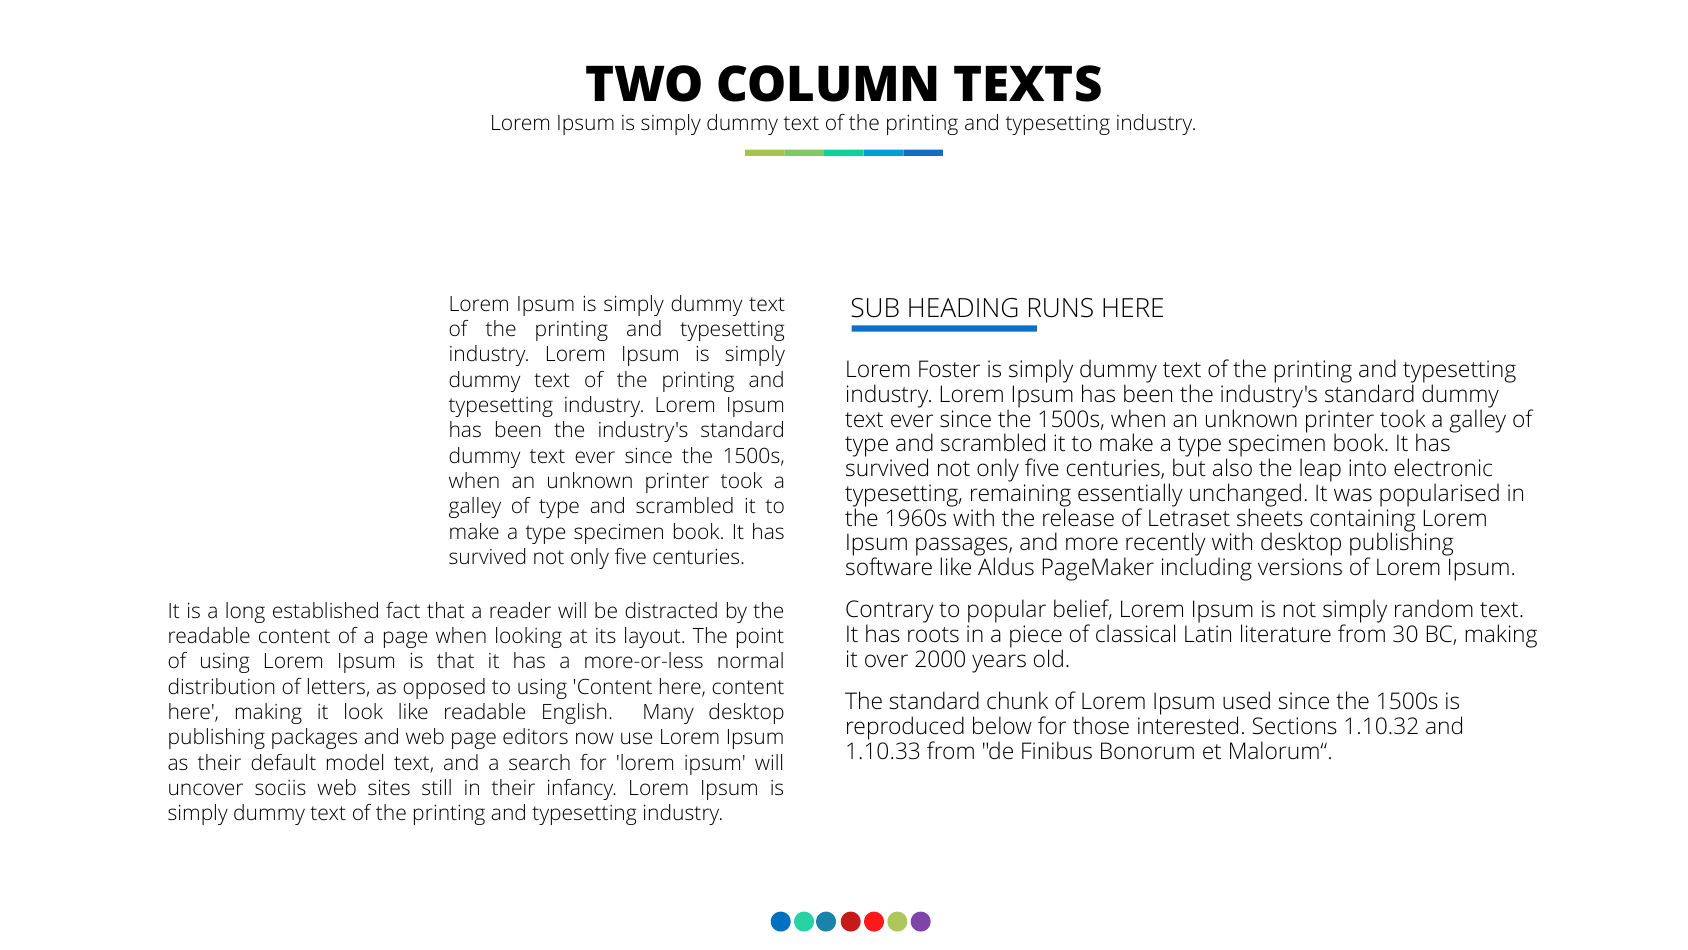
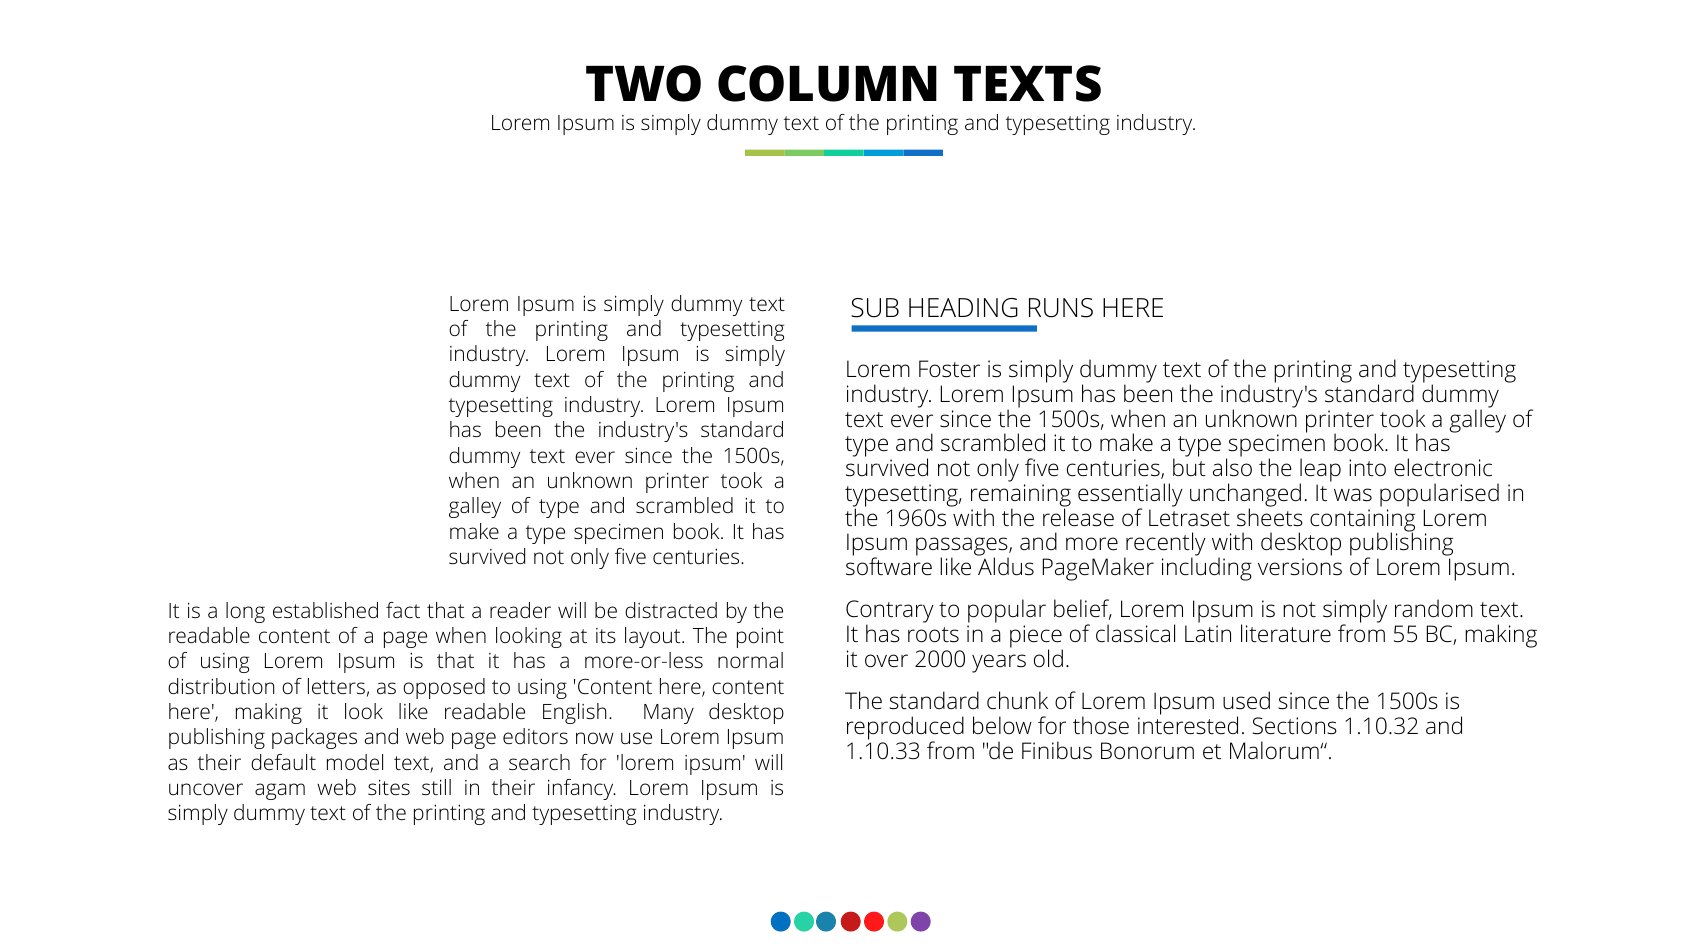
30: 30 -> 55 (1406, 635)
sociis: sociis -> agam (281, 788)
